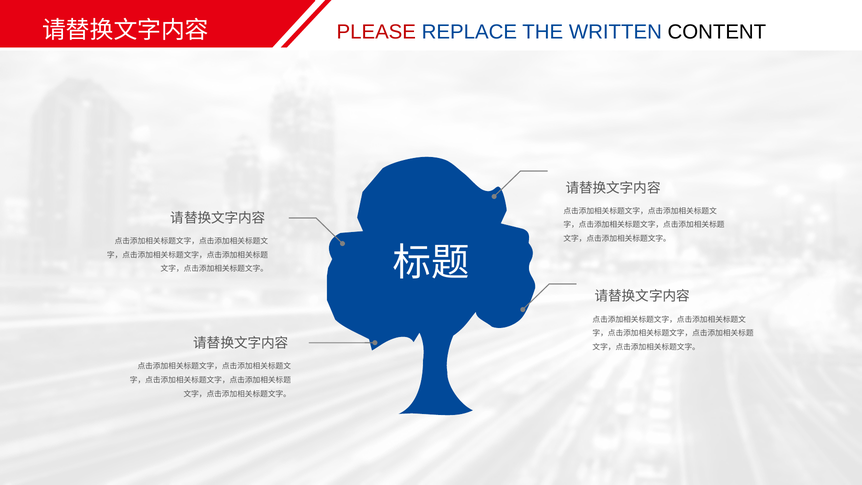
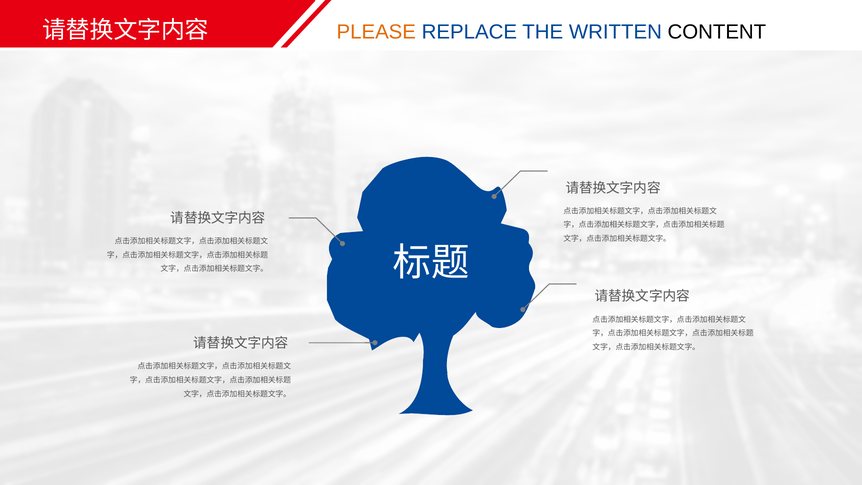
PLEASE colour: red -> orange (376, 32)
